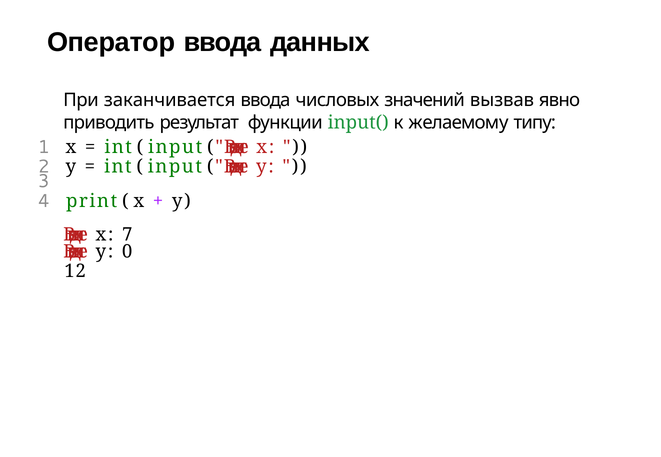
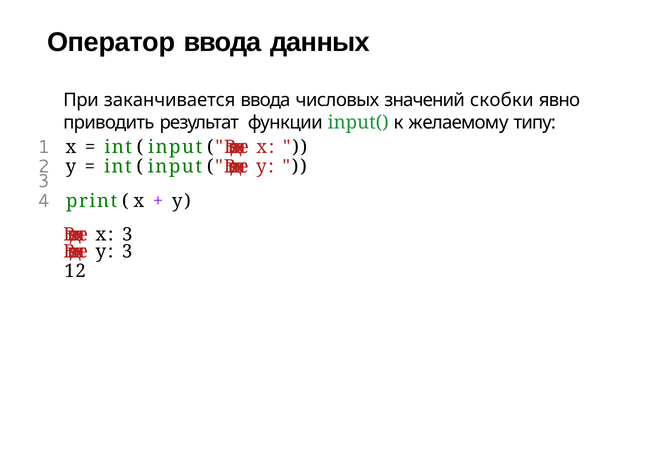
вызвав: вызвав -> скобки (502, 100)
x 7: 7 -> 3 (127, 235)
y 0: 0 -> 3 (127, 252)
